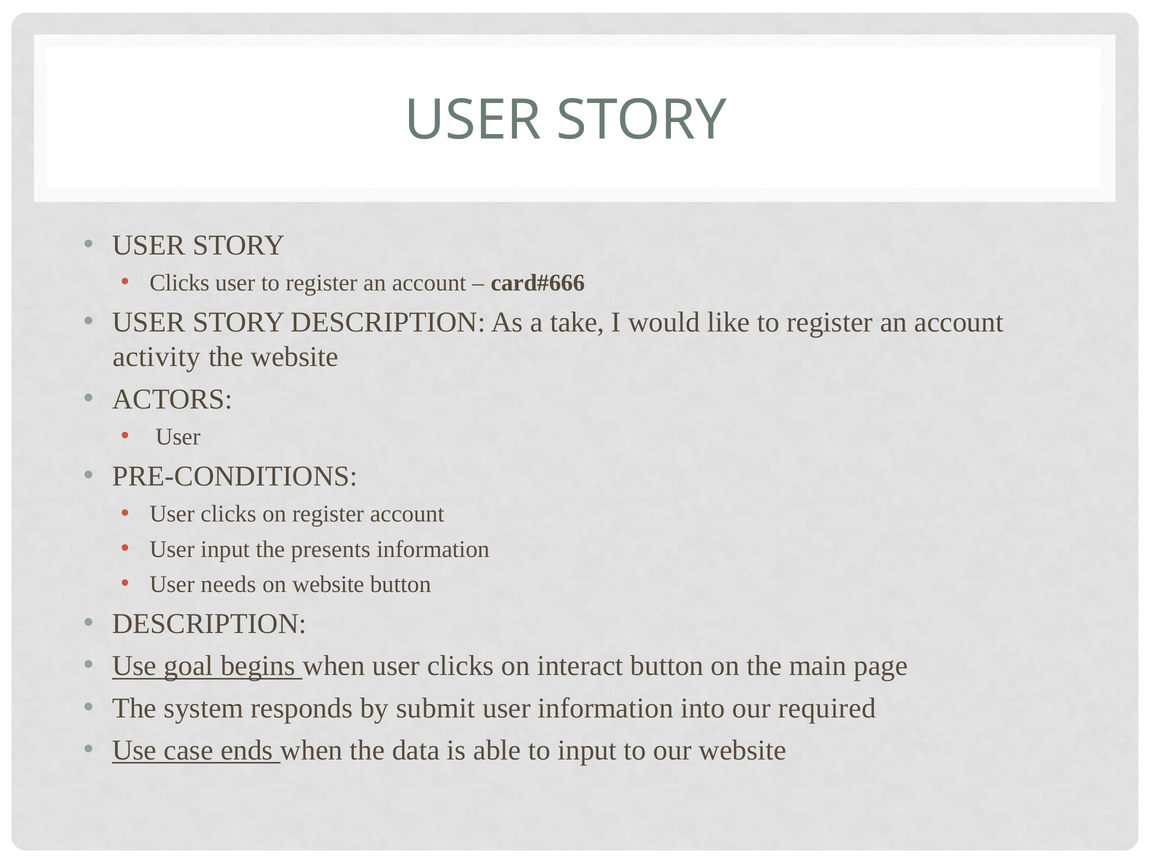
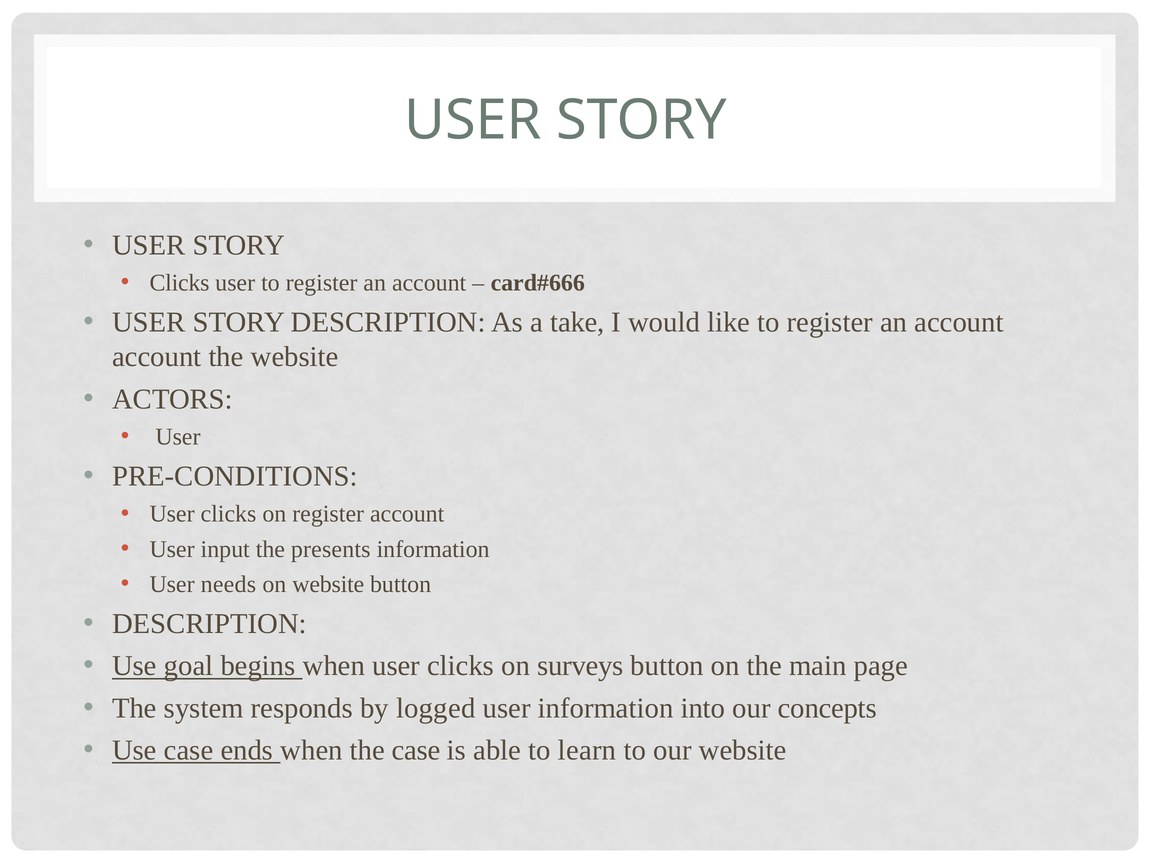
activity: activity -> account (157, 357)
interact: interact -> surveys (580, 666)
submit: submit -> logged (436, 708)
required: required -> concepts (827, 708)
the data: data -> case (416, 751)
to input: input -> learn (587, 751)
